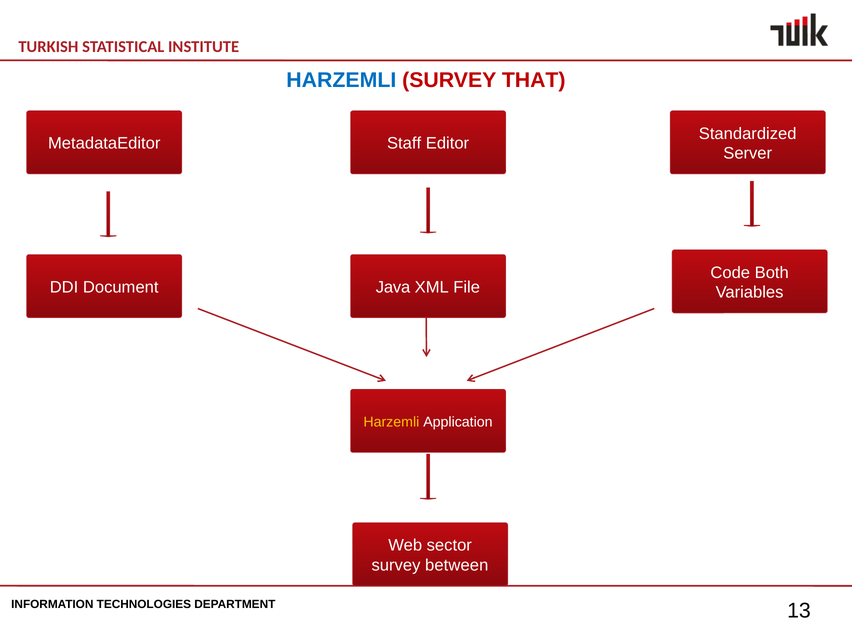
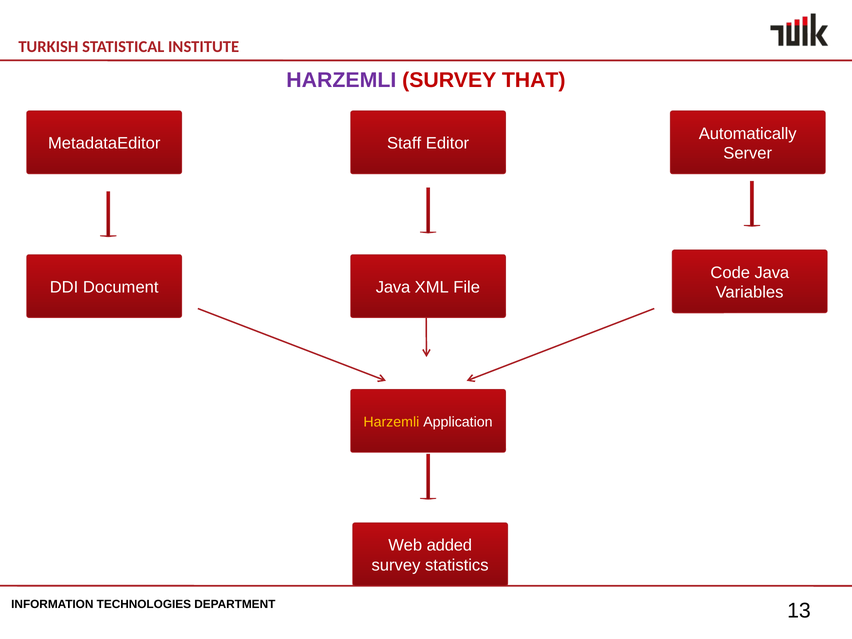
HARZEMLI colour: blue -> purple (341, 80)
Standardized: Standardized -> Automatically (748, 134)
Code Both: Both -> Java (772, 273)
sector: sector -> added (449, 545)
between: between -> statistics (457, 565)
